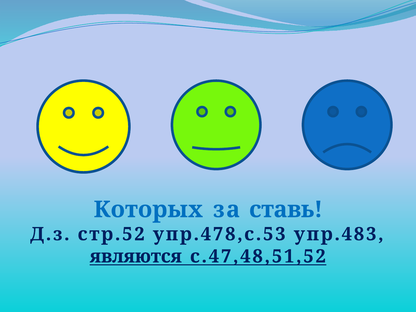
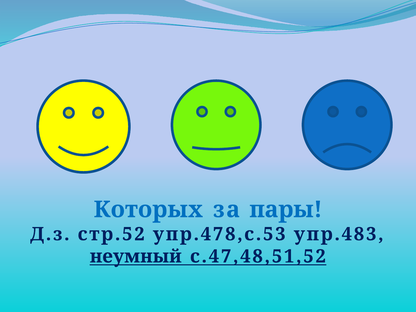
ставь: ставь -> пары (286, 210)
являются: являются -> неумный (136, 256)
